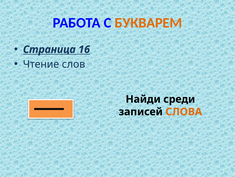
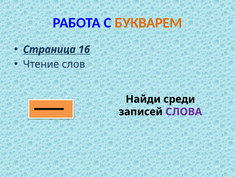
СЛОВА colour: orange -> purple (184, 111)
